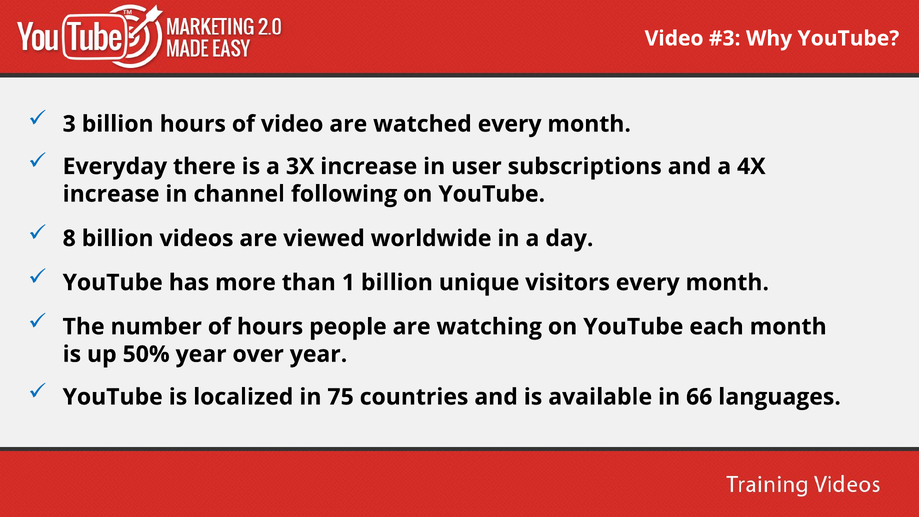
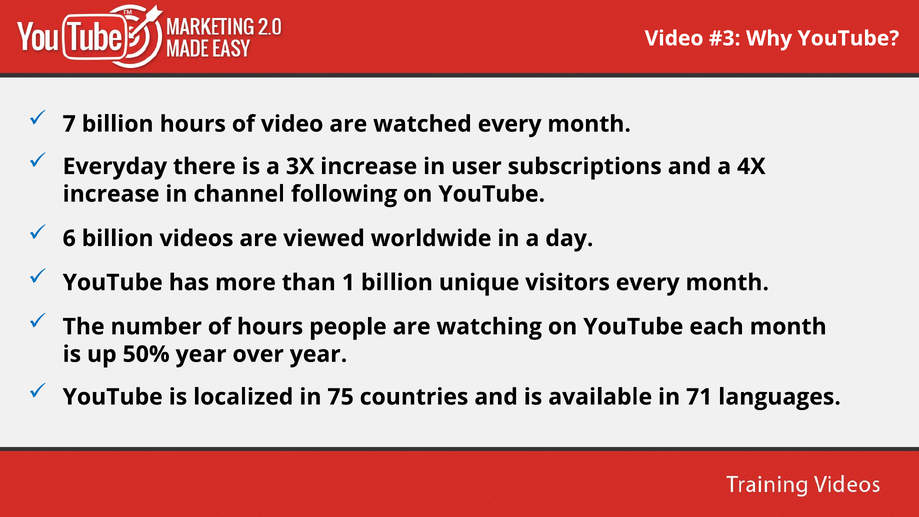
3: 3 -> 7 (69, 124)
8: 8 -> 6 (69, 238)
66: 66 -> 71 (699, 397)
